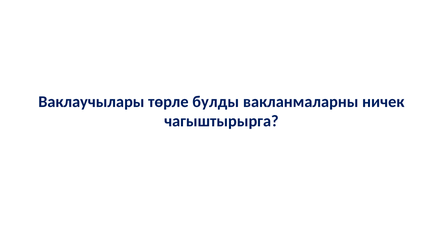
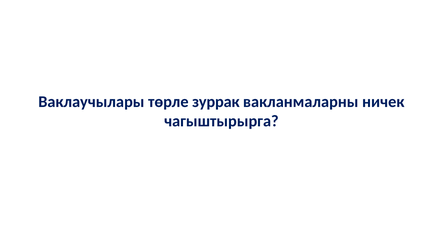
булды: булды -> зуррак (216, 102)
